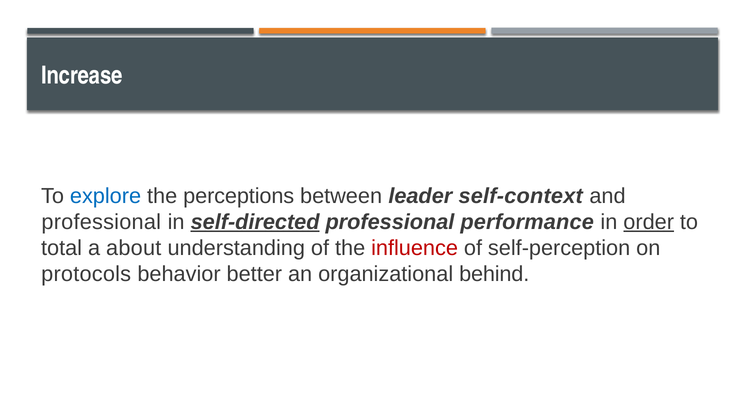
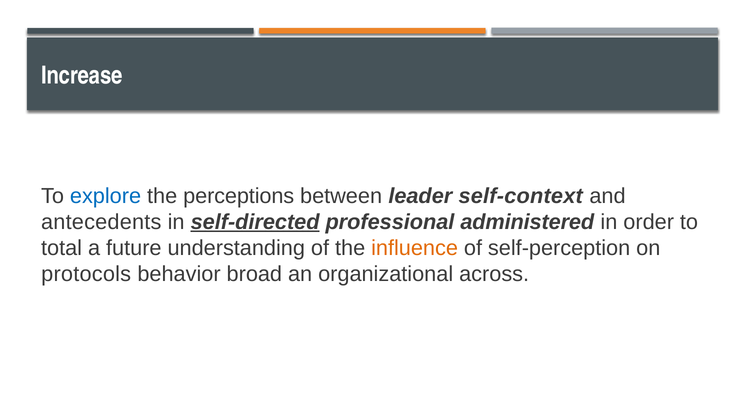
professional: professional -> antecedents (101, 222)
performance: performance -> administered (527, 222)
order underline: present -> none (649, 222)
about: about -> future (134, 248)
influence colour: red -> orange (415, 248)
better: better -> broad (254, 274)
behind: behind -> across (494, 274)
